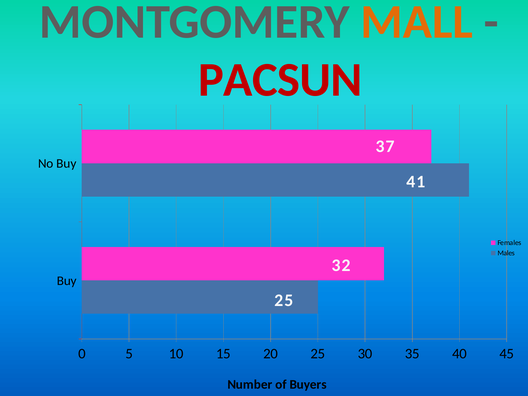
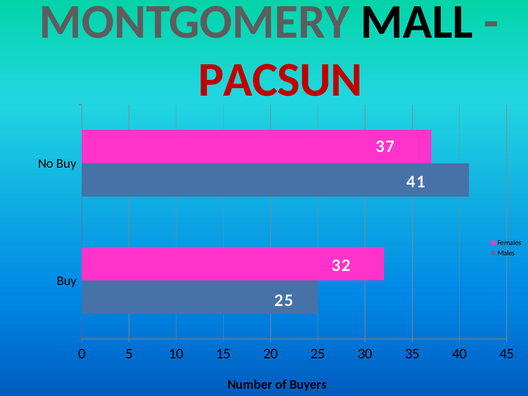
MALL colour: orange -> black (417, 22)
